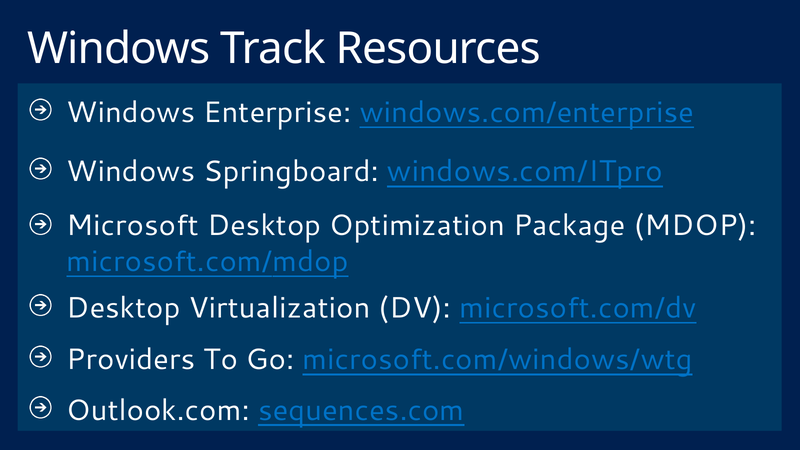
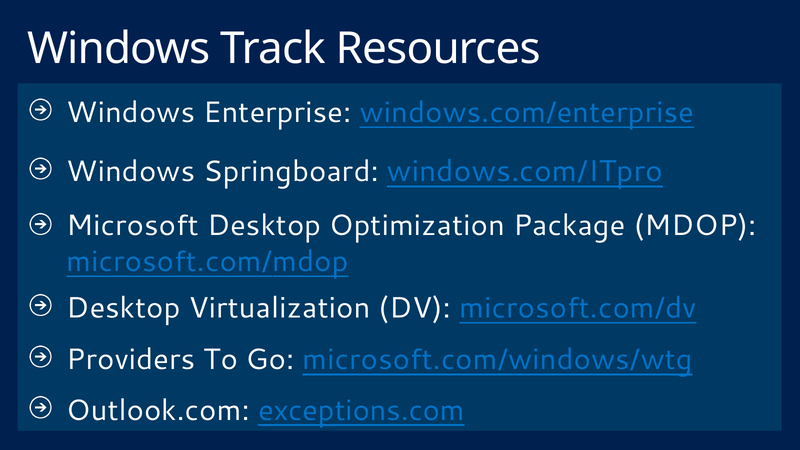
sequences.com: sequences.com -> exceptions.com (361, 410)
